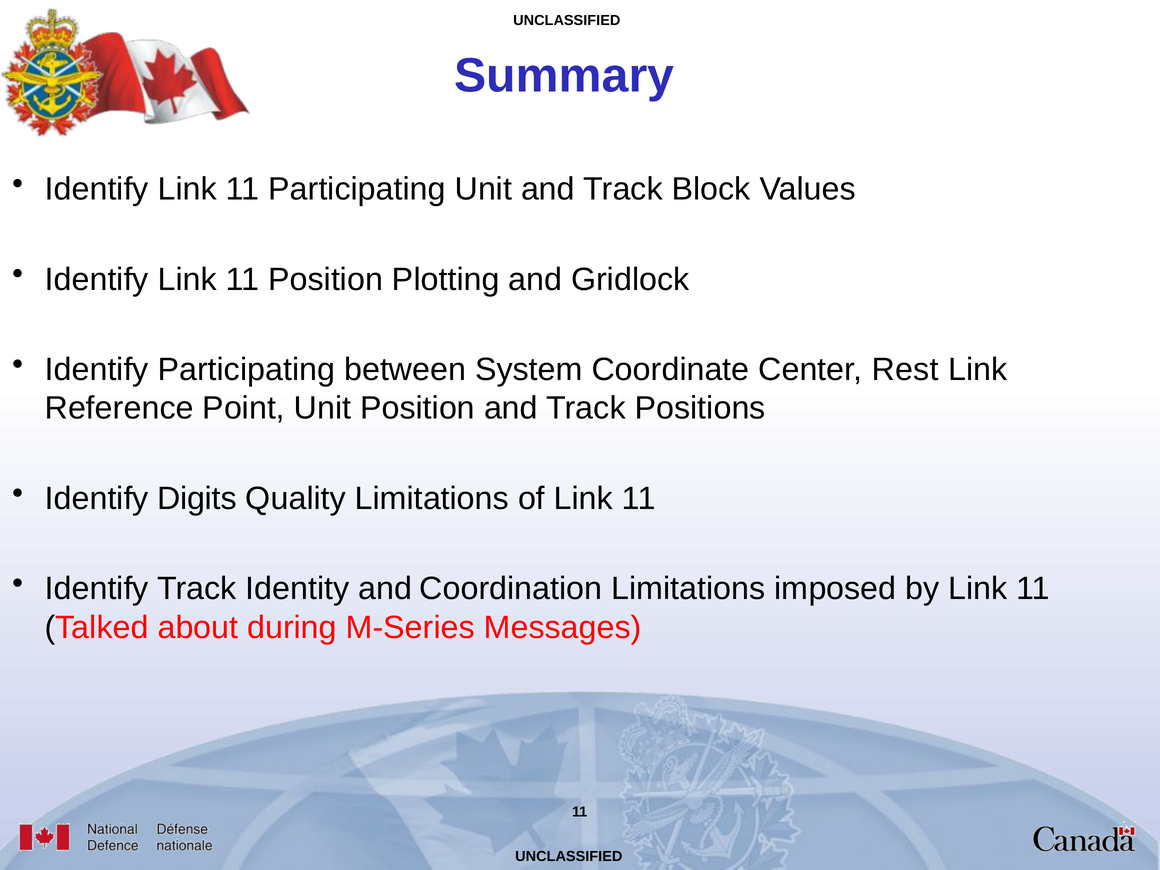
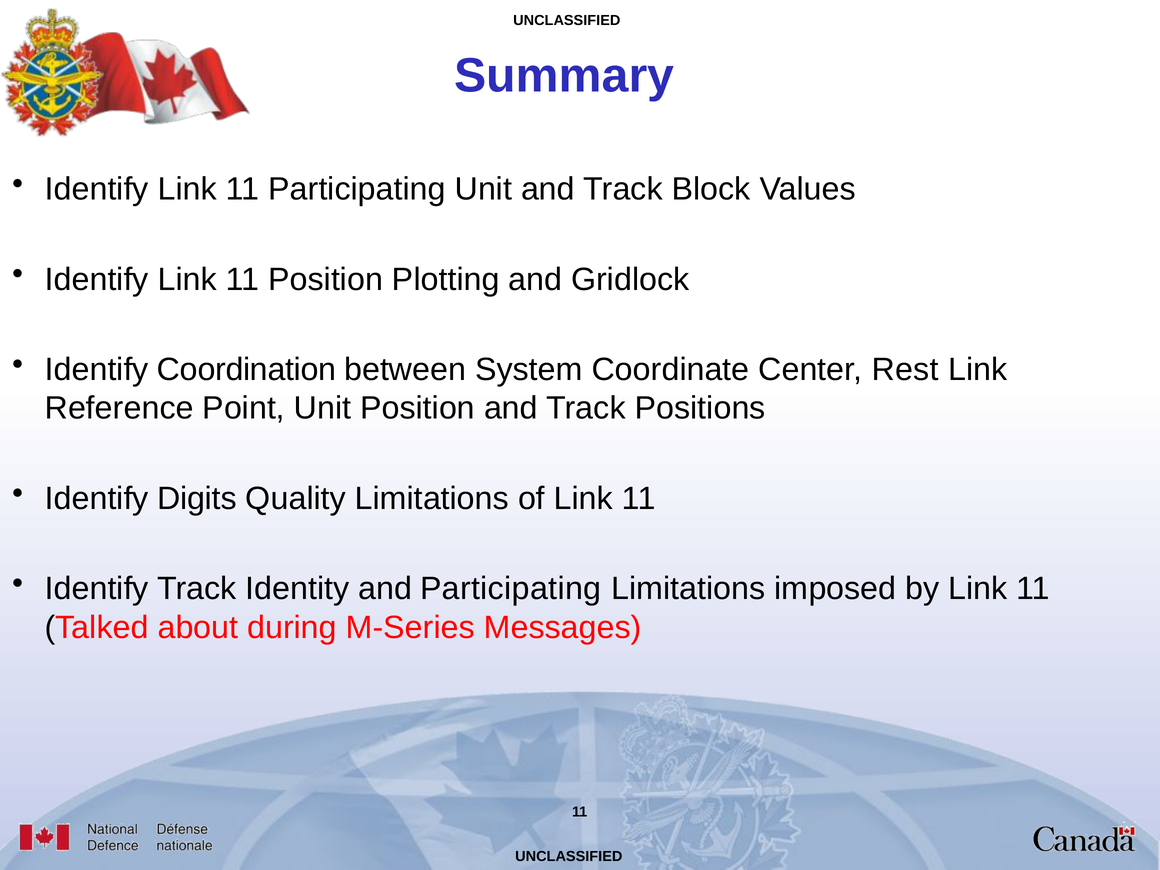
Identify Participating: Participating -> Coordination (247, 370)
and Coordination: Coordination -> Participating (511, 589)
